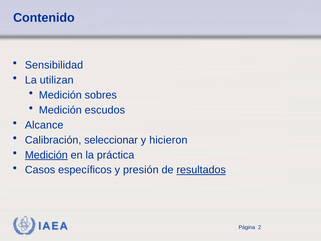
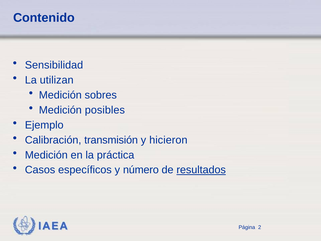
escudos: escudos -> posibles (105, 110)
Alcance: Alcance -> Ejemplo (44, 125)
seleccionar: seleccionar -> transmisión (111, 140)
Medición underline: present -> none (46, 155)
presión: presión -> número (141, 170)
